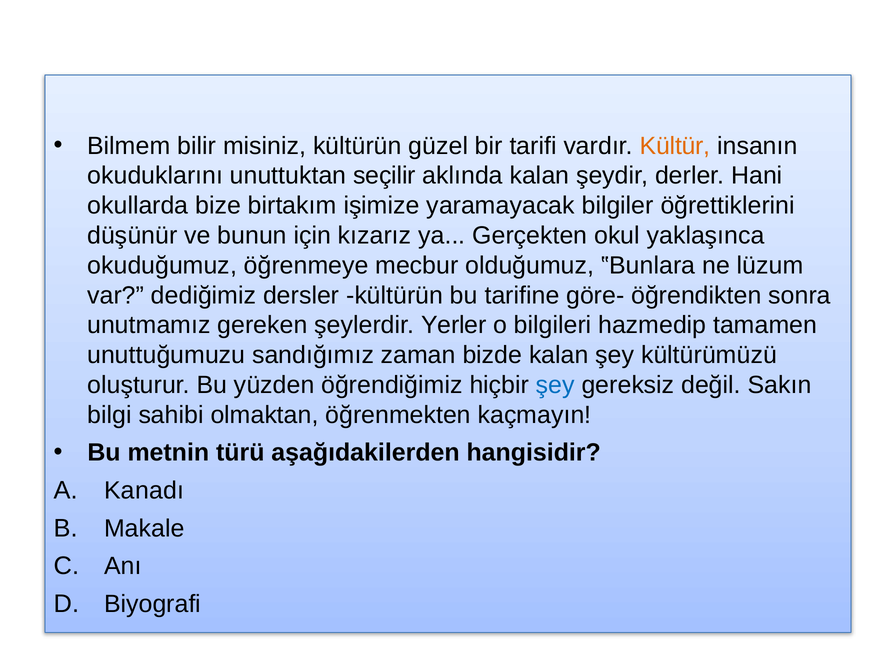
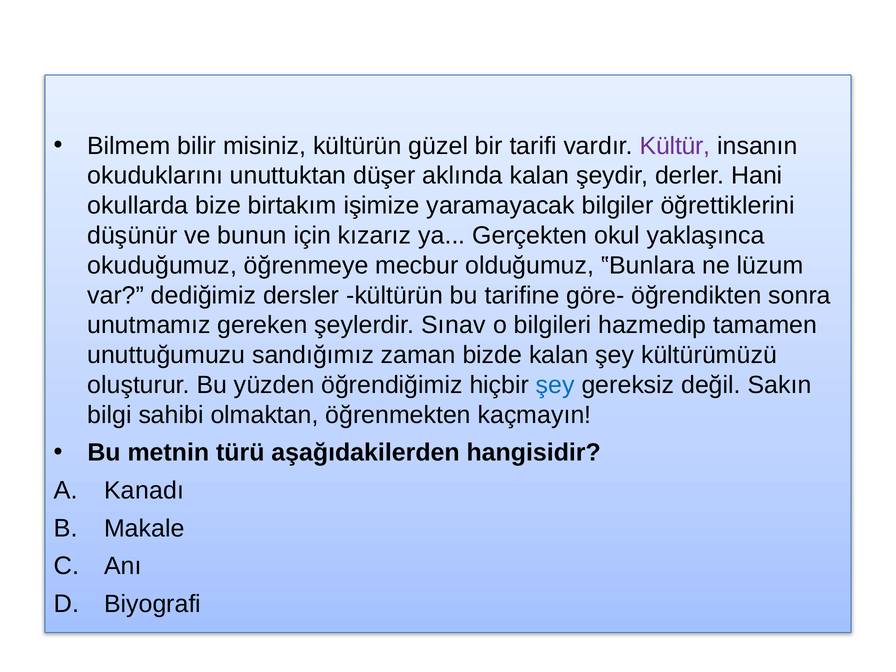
Kültür colour: orange -> purple (675, 146)
seçilir: seçilir -> düşer (384, 176)
Yerler: Yerler -> Sınav (453, 325)
